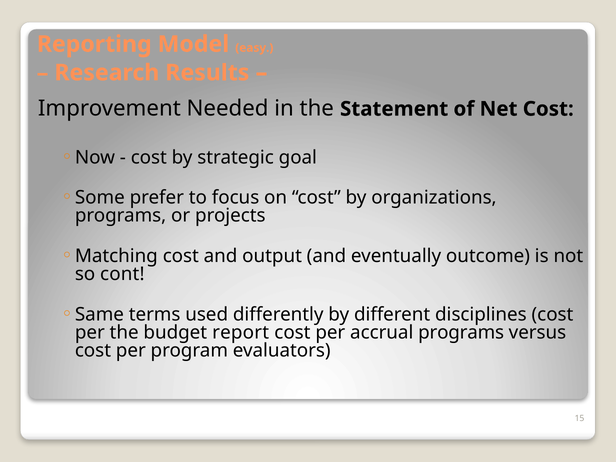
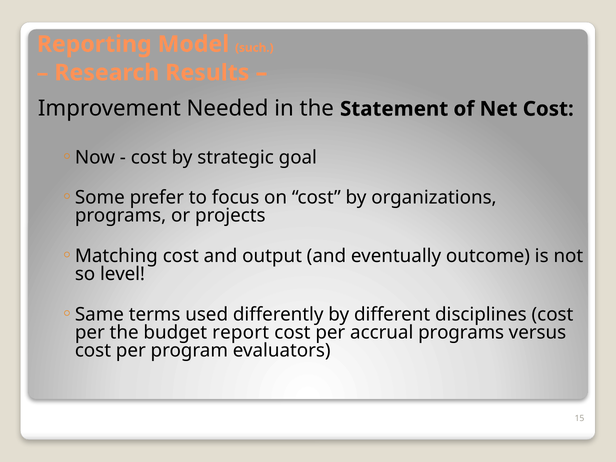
easy: easy -> such (254, 48)
cont: cont -> level (123, 274)
